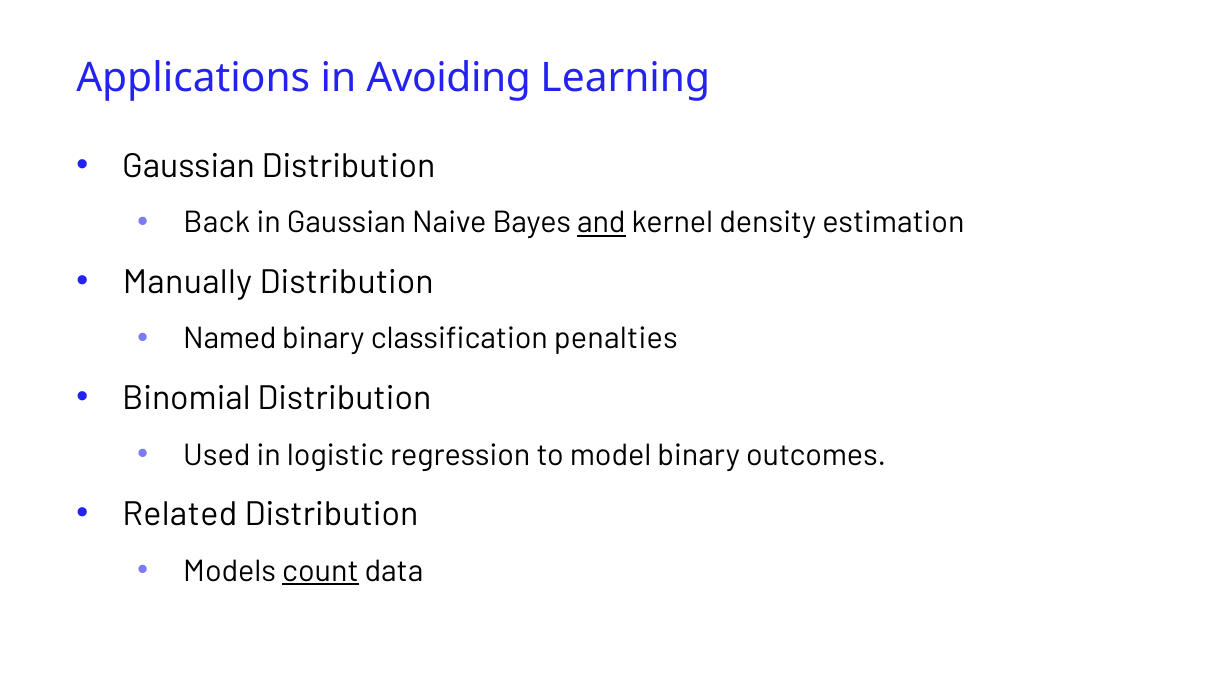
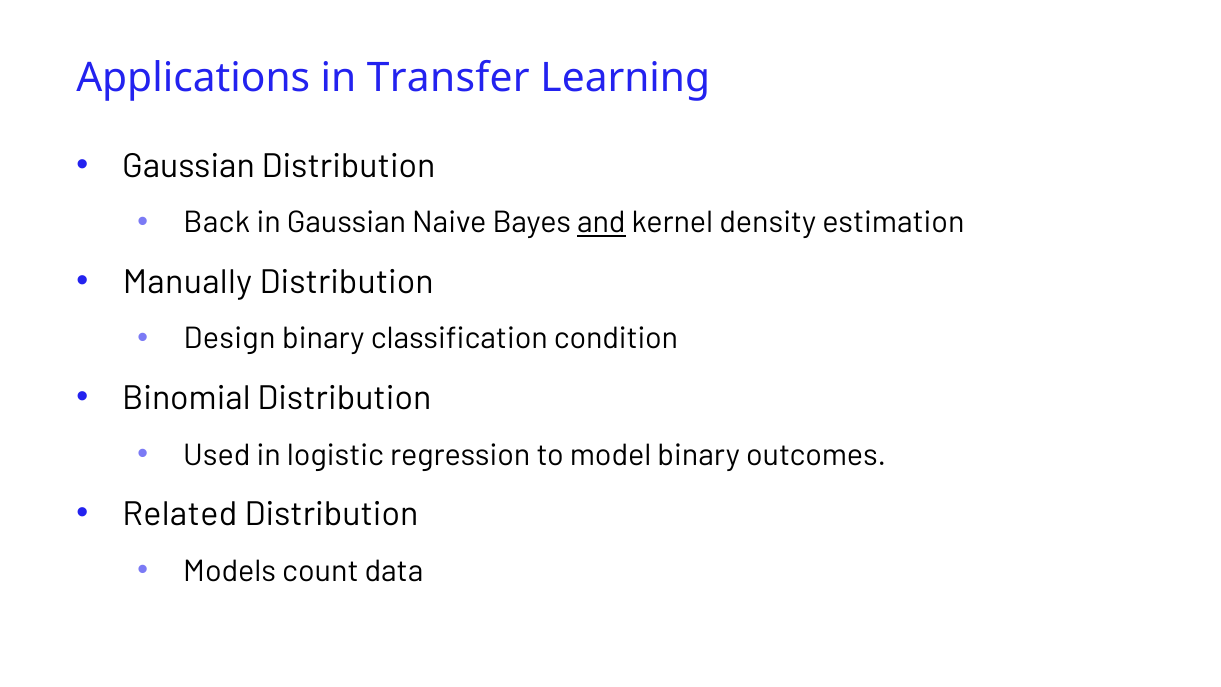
Avoiding: Avoiding -> Transfer (448, 78)
Named: Named -> Design (230, 339)
penalties: penalties -> condition (616, 339)
count underline: present -> none (320, 571)
